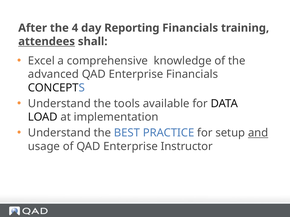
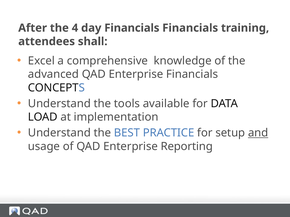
day Reporting: Reporting -> Financials (132, 28)
attendees underline: present -> none (47, 42)
Instructor: Instructor -> Reporting (187, 147)
